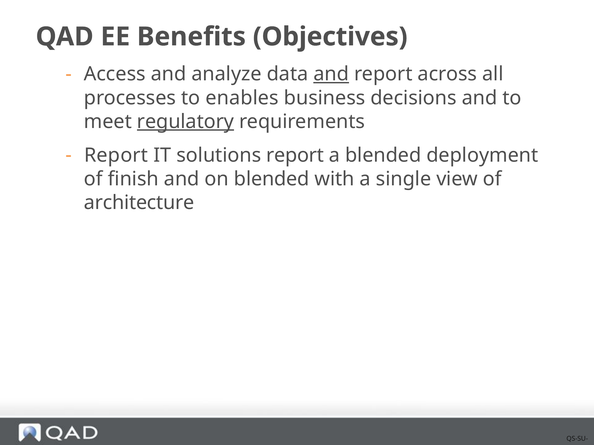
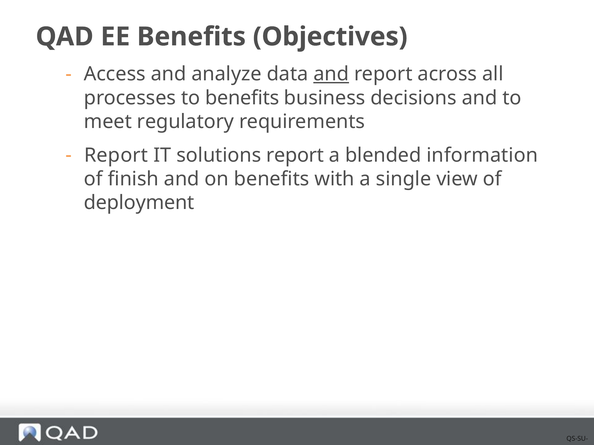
to enables: enables -> benefits (242, 98)
regulatory underline: present -> none (185, 122)
deployment: deployment -> information (482, 155)
on blended: blended -> benefits (272, 179)
architecture: architecture -> deployment (139, 203)
